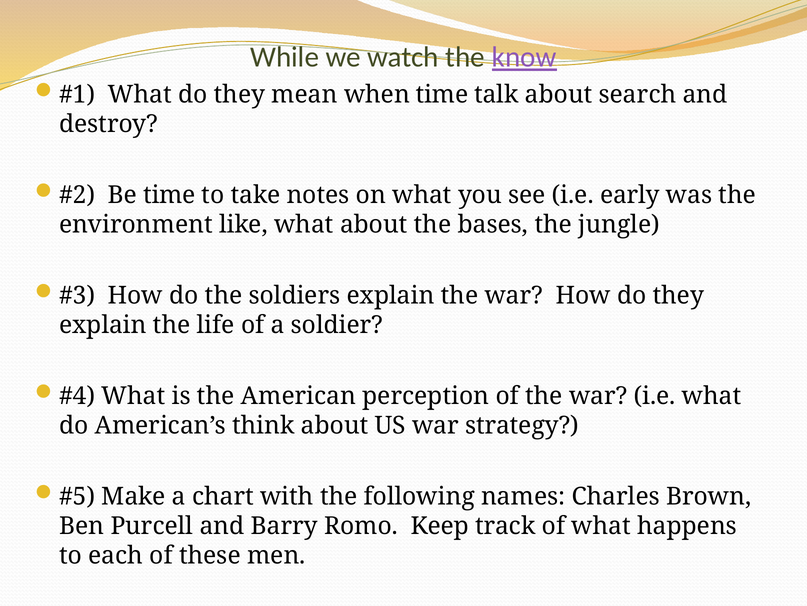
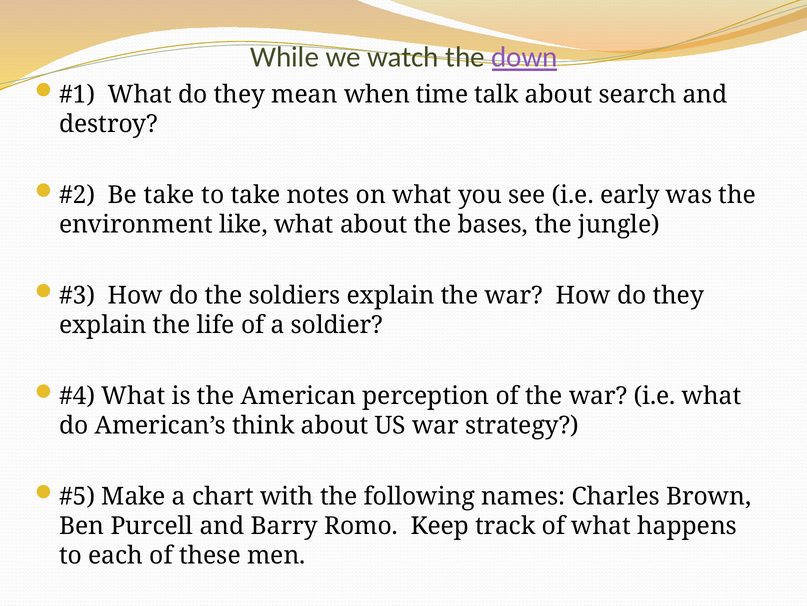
know: know -> down (524, 57)
Be time: time -> take (169, 195)
